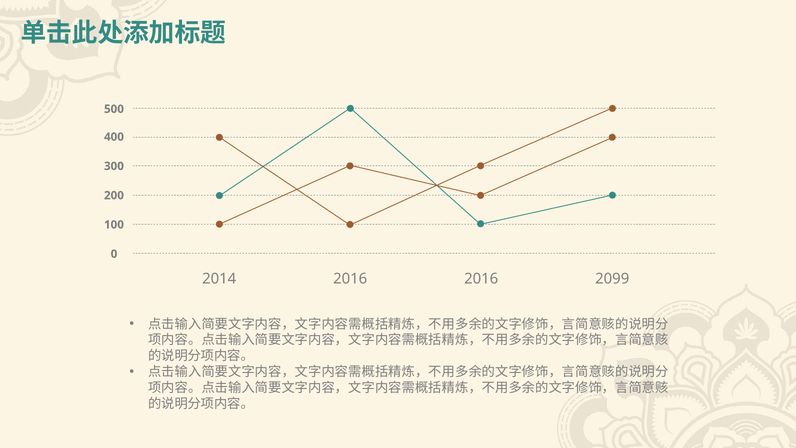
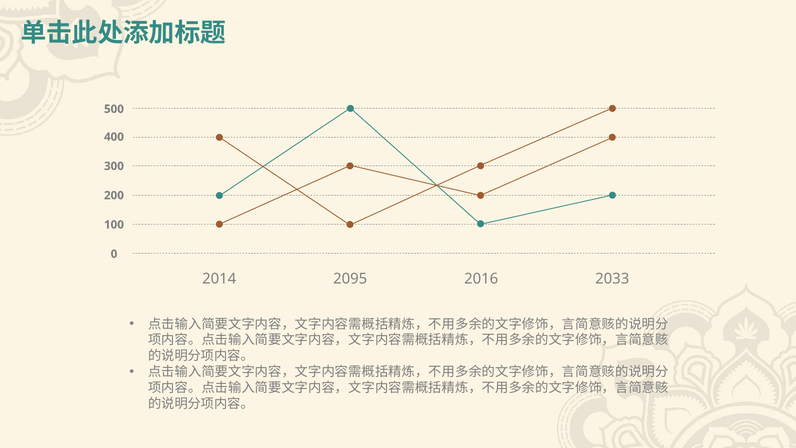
2014 2016: 2016 -> 2095 (350, 278)
2099: 2099 -> 2033 (612, 278)
